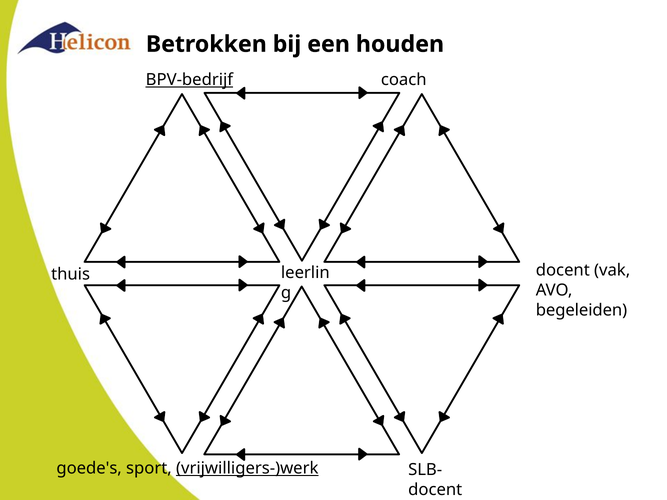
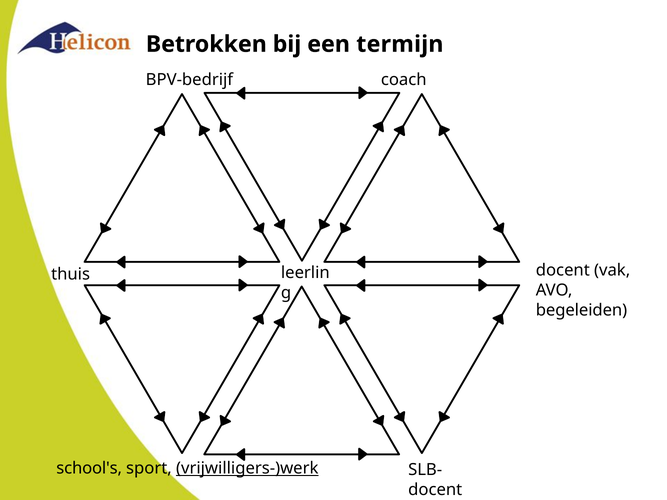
houden: houden -> termijn (400, 44)
BPV-bedrijf underline: present -> none (189, 80)
goede's: goede's -> school's (89, 469)
